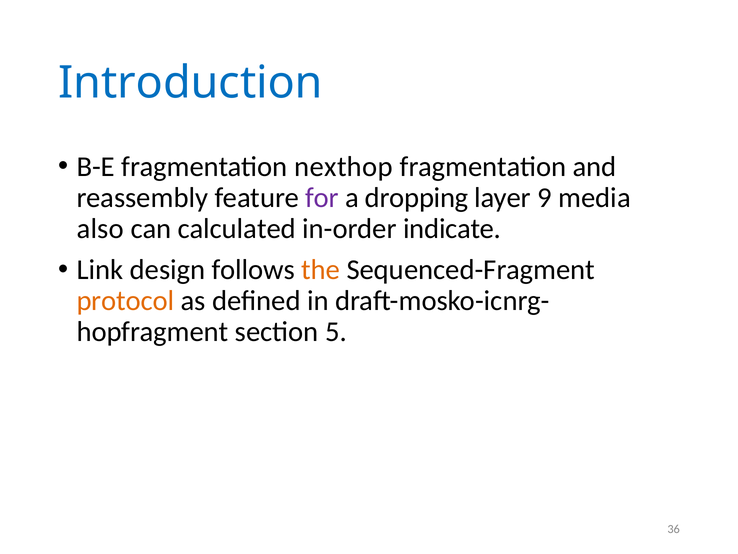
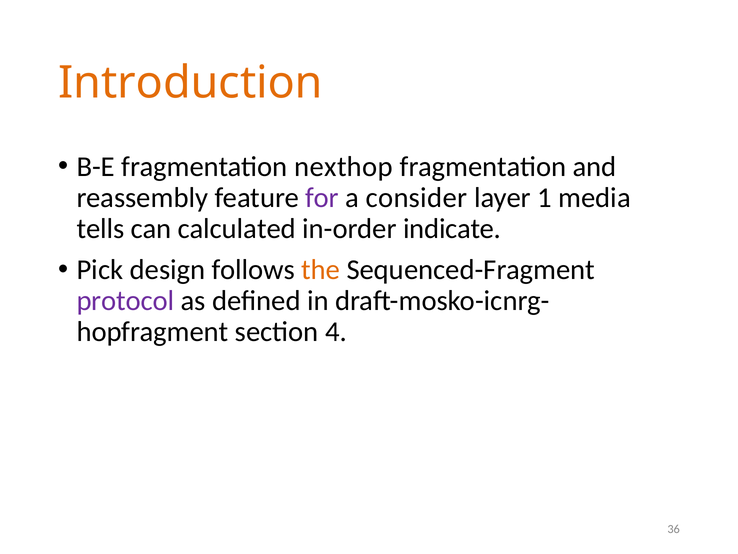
Introduction colour: blue -> orange (190, 83)
dropping: dropping -> consider (416, 197)
9: 9 -> 1 (544, 197)
also: also -> tells (100, 228)
Link: Link -> Pick (100, 270)
protocol colour: orange -> purple (125, 301)
5: 5 -> 4 (336, 332)
